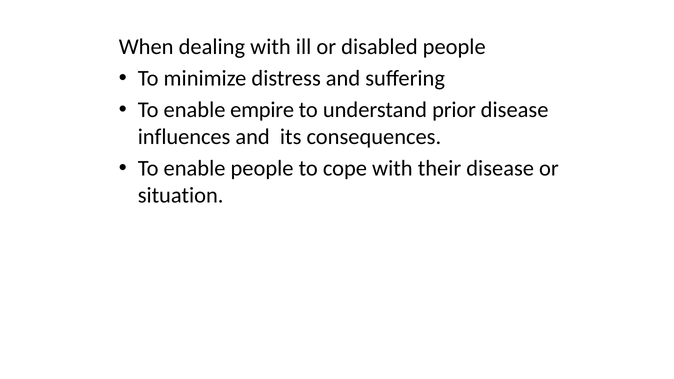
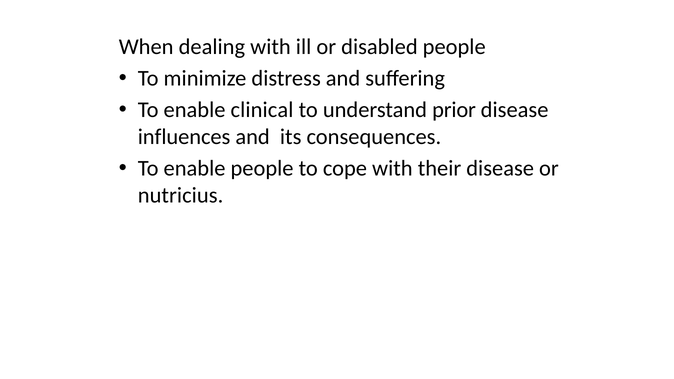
empire: empire -> clinical (262, 110)
situation: situation -> nutricius (181, 195)
